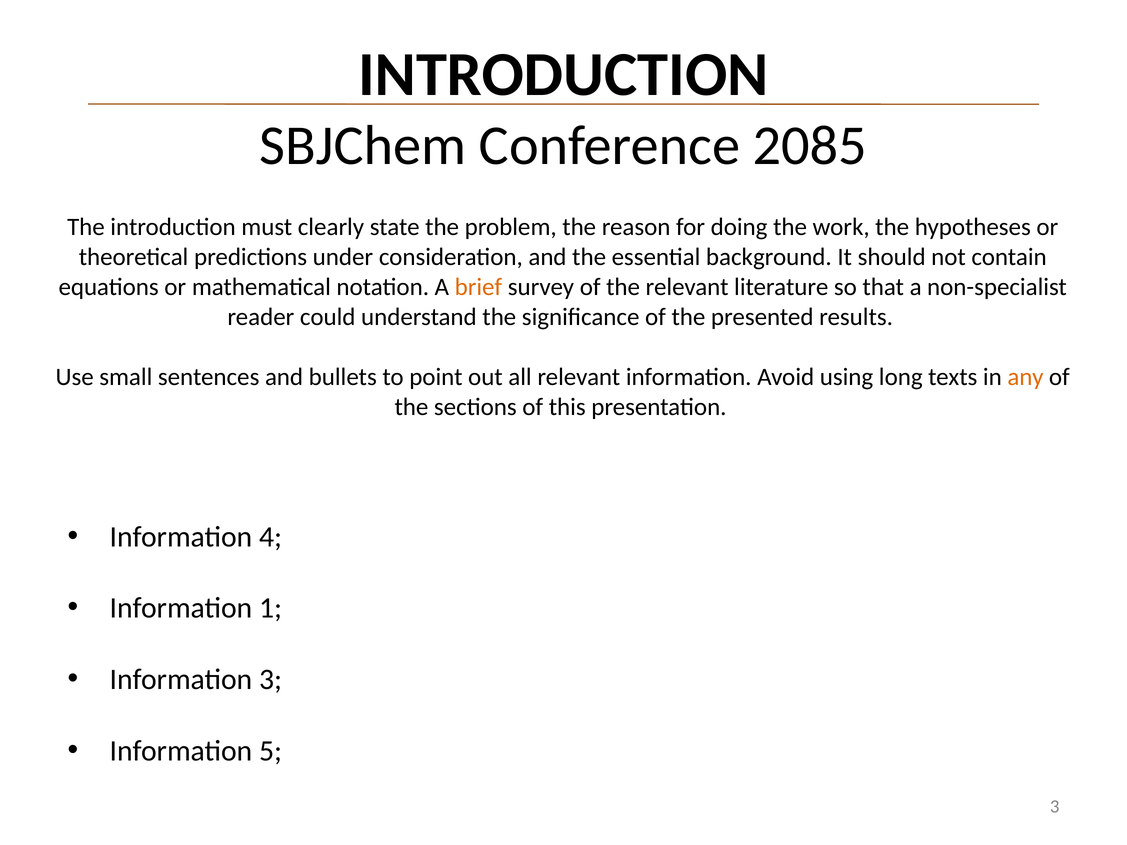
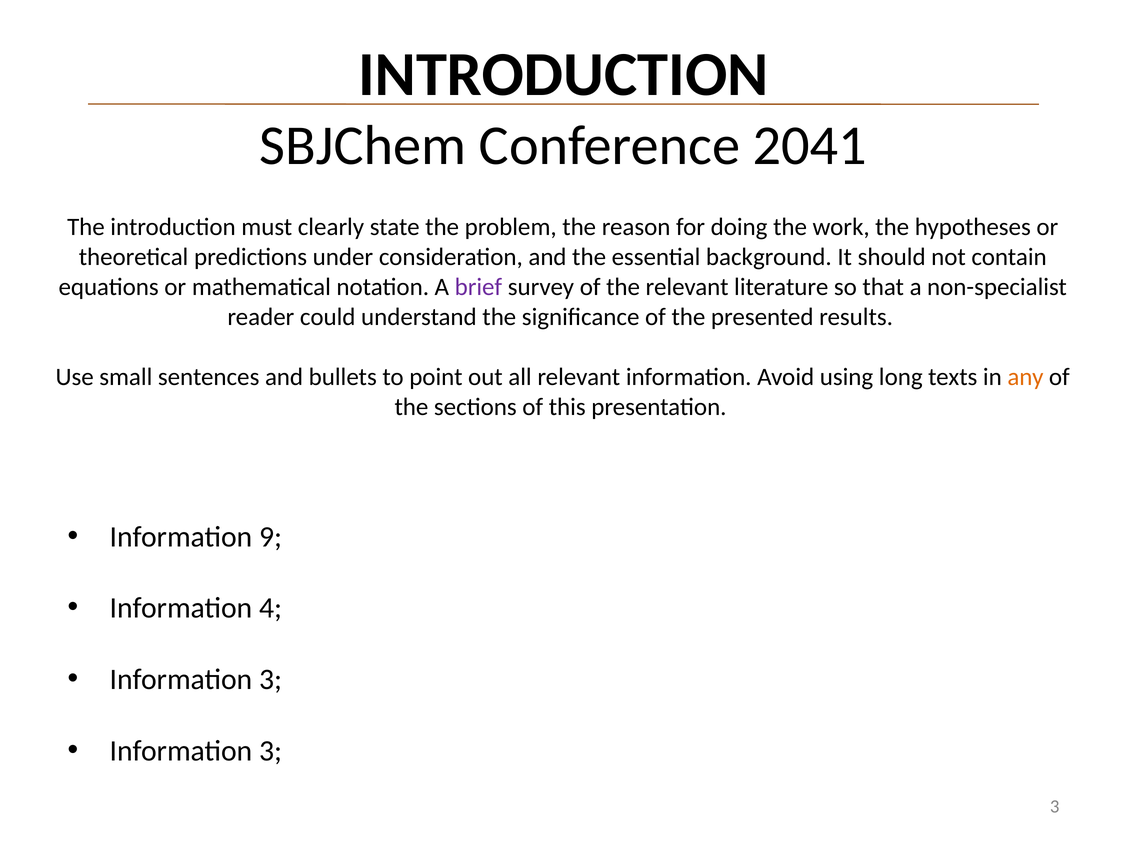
2085: 2085 -> 2041 (810, 146)
brief colour: orange -> purple (478, 287)
4: 4 -> 9 (271, 537)
1: 1 -> 4 (271, 608)
5: 5 -> 3 (271, 751)
